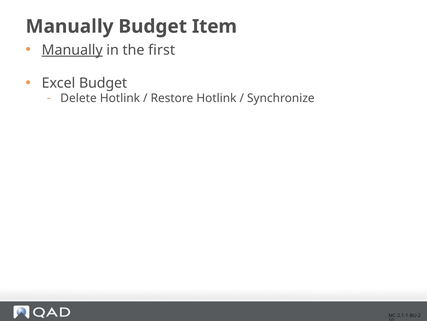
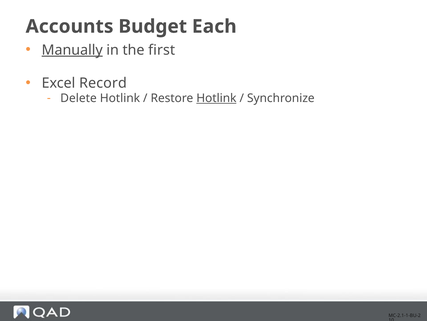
Manually: Manually -> Accounts (70, 26)
Item: Item -> Each (214, 26)
Excel Budget: Budget -> Record (103, 83)
Hotlink underline: none -> present (216, 98)
